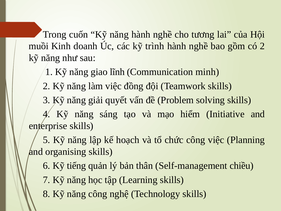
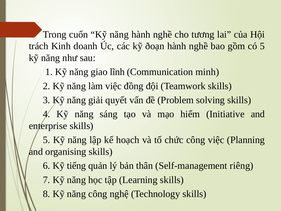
muồi: muồi -> trách (39, 46)
trình: trình -> ðoạn (155, 46)
có 2: 2 -> 5 (262, 46)
chiều: chiều -> riêng (242, 166)
